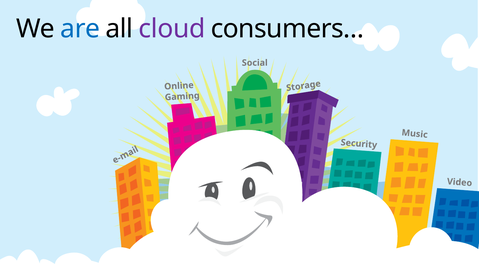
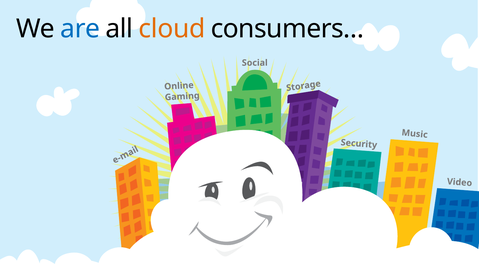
cloud colour: purple -> orange (172, 29)
